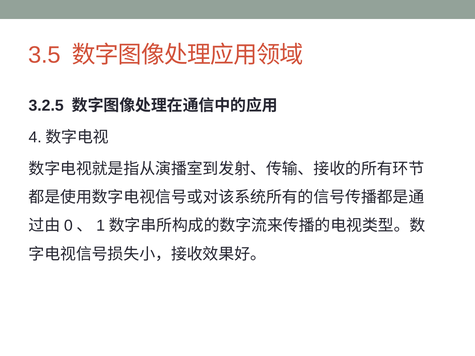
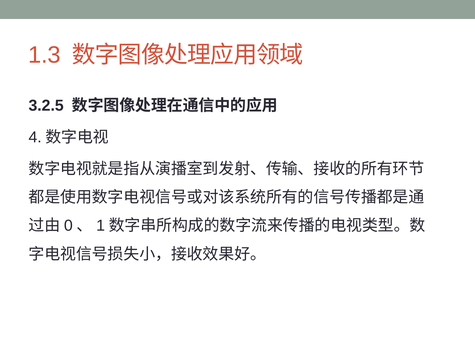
3.5: 3.5 -> 1.3 (44, 55)
